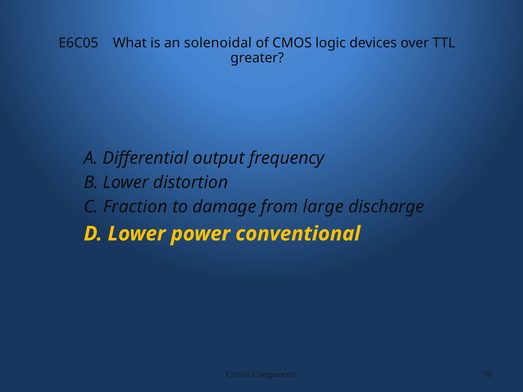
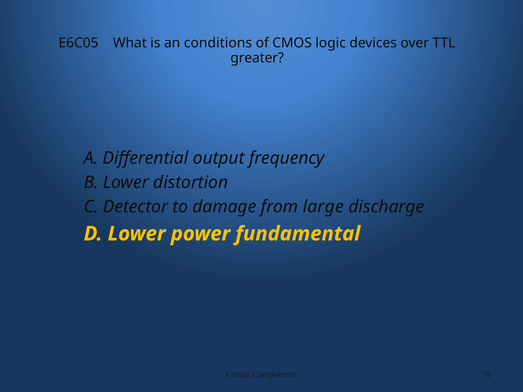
solenoidal: solenoidal -> conditions (218, 43)
Fraction: Fraction -> Detector (135, 207)
conventional: conventional -> fundamental (298, 234)
